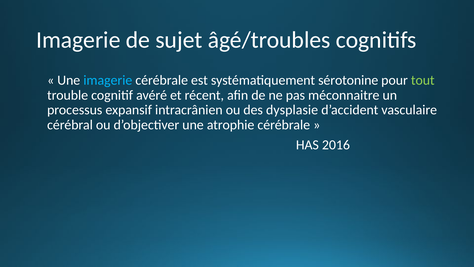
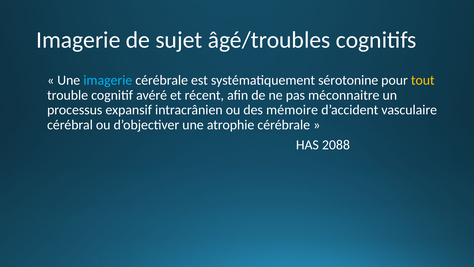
tout colour: light green -> yellow (423, 80)
dysplasie: dysplasie -> mémoire (292, 110)
2016: 2016 -> 2088 (336, 145)
